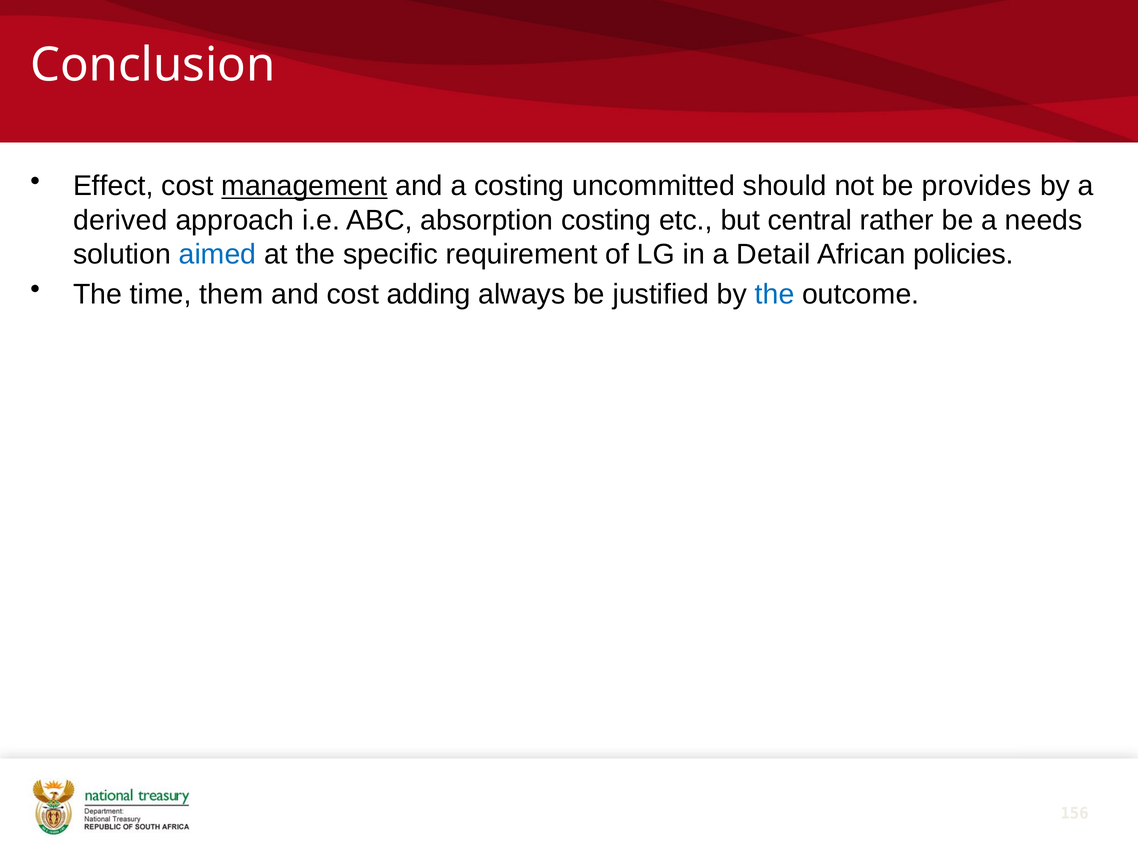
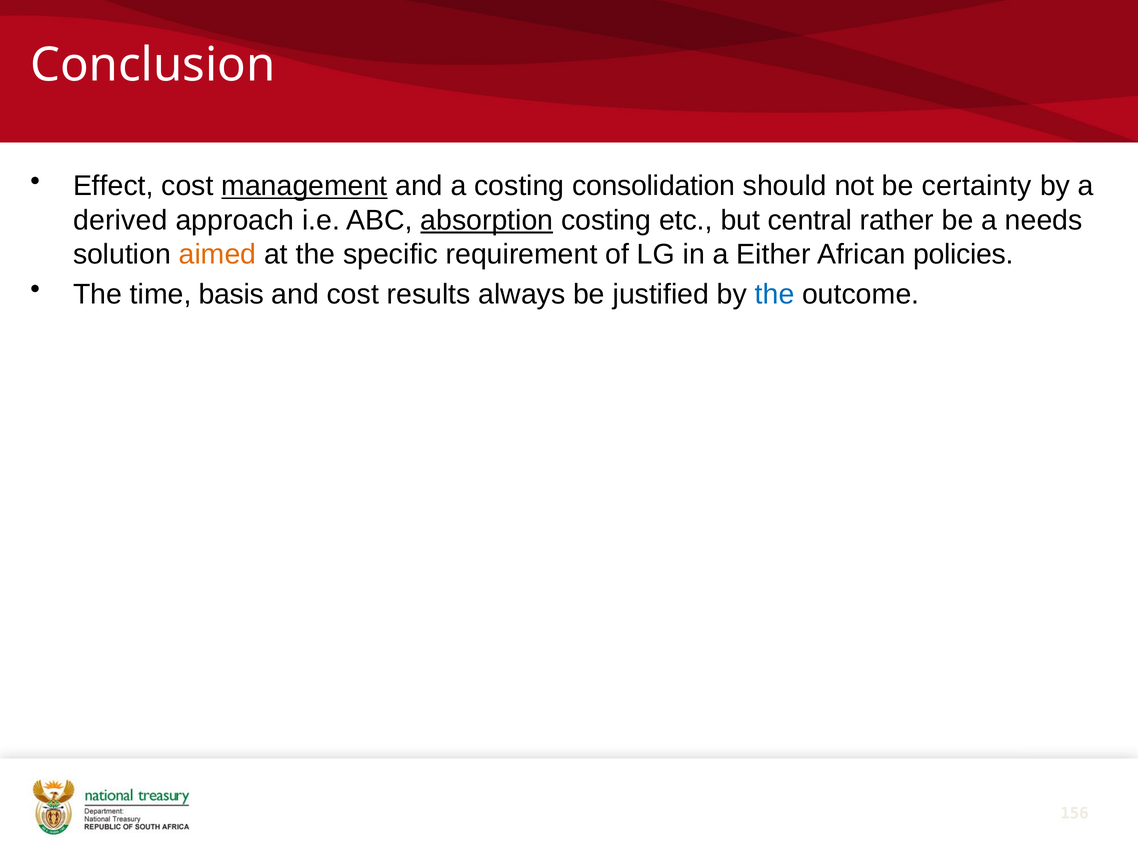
uncommitted: uncommitted -> consolidation (654, 186)
provides: provides -> certainty (977, 186)
absorption underline: none -> present (487, 220)
aimed colour: blue -> orange (217, 254)
Detail: Detail -> Either (774, 254)
them: them -> basis (232, 294)
adding: adding -> results (429, 294)
